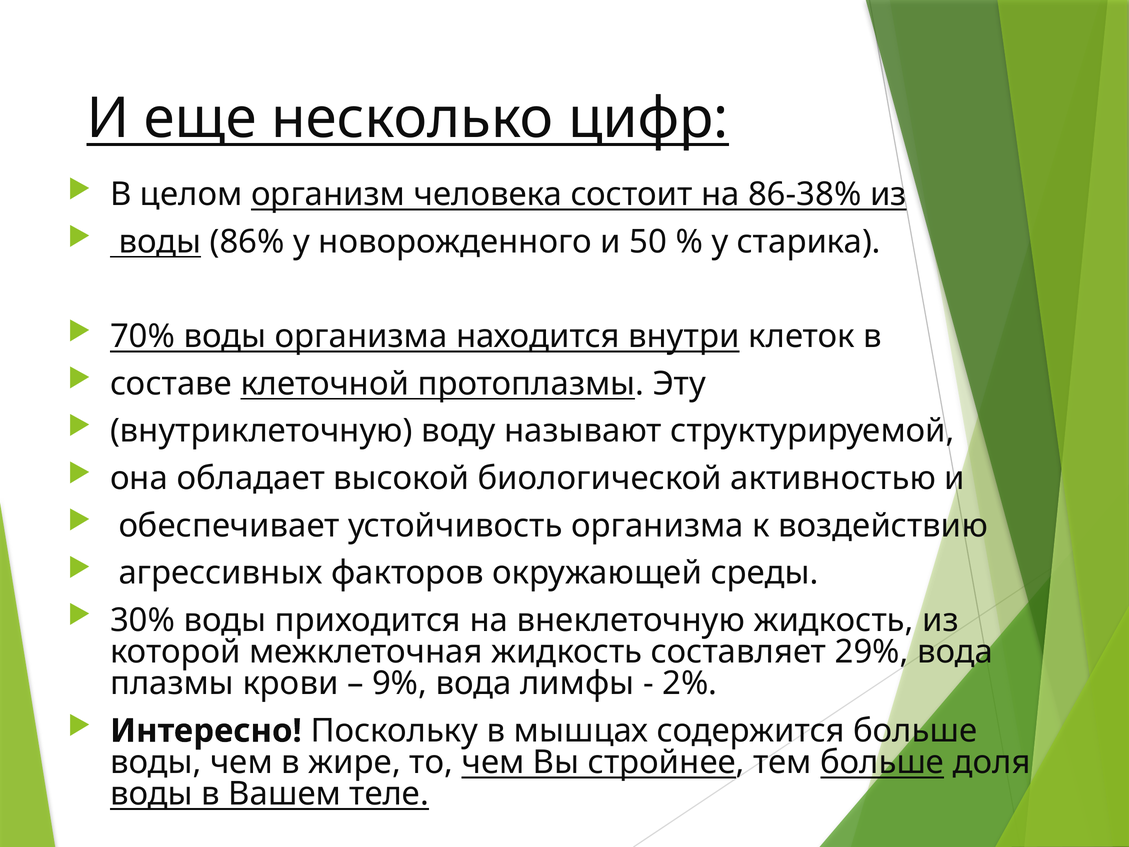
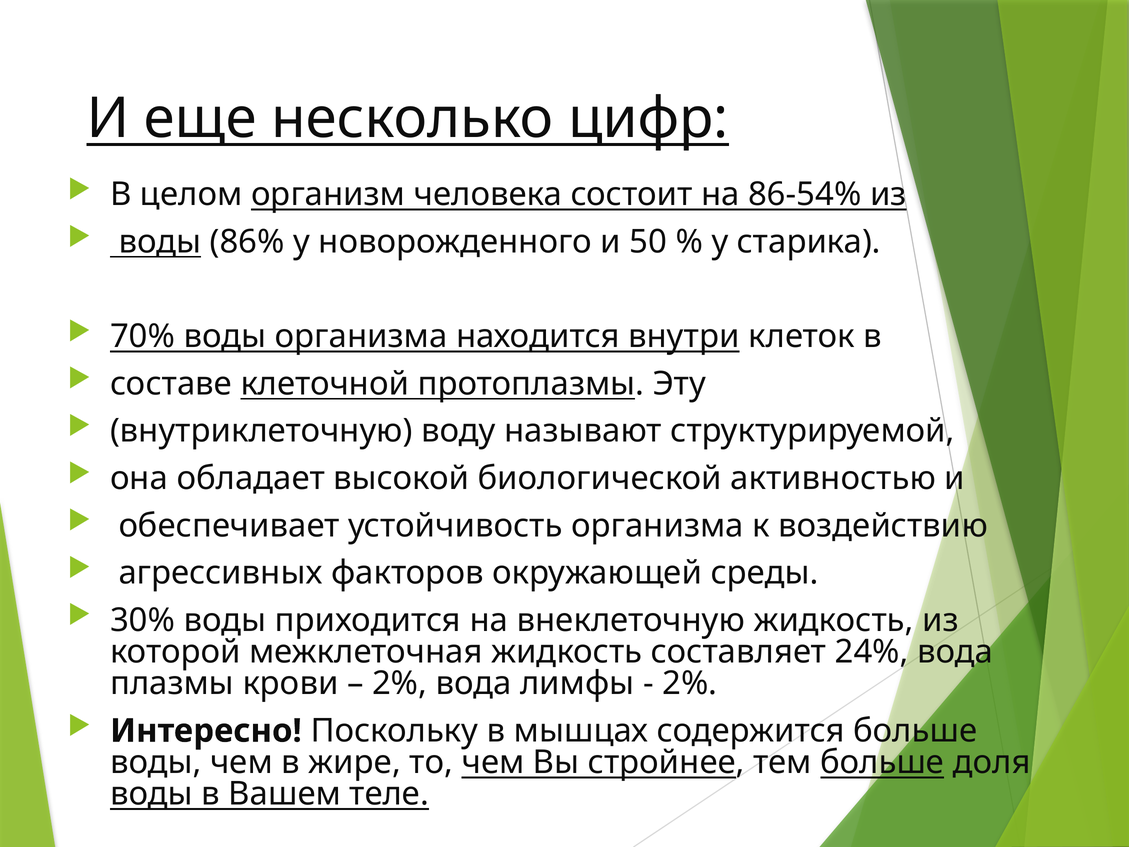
86-38%: 86-38% -> 86-54% (805, 195)
29%: 29% -> 24% (872, 652)
9%: 9% -> 2% (400, 683)
